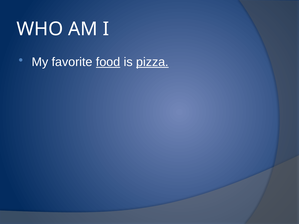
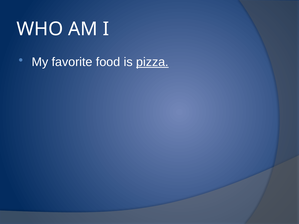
food underline: present -> none (108, 62)
